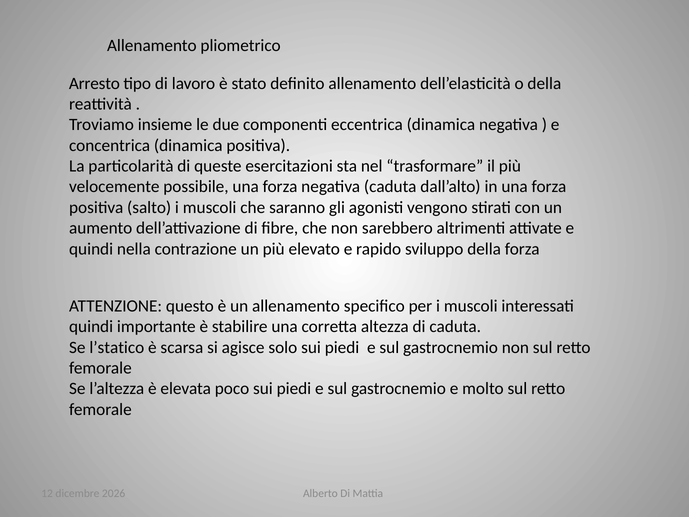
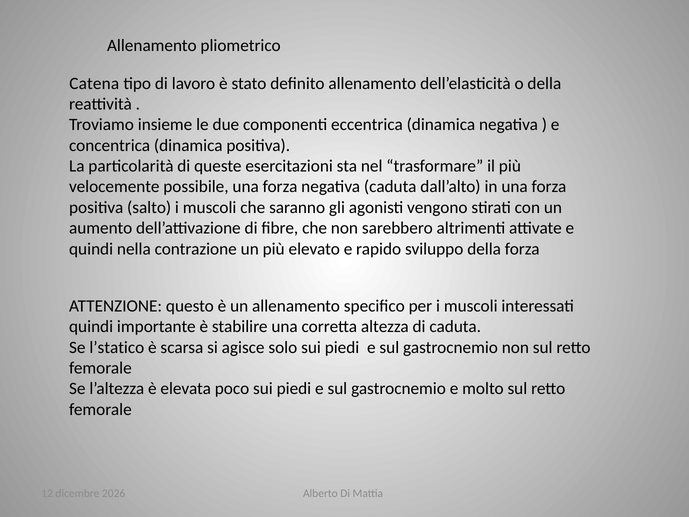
Arresto: Arresto -> Catena (94, 83)
